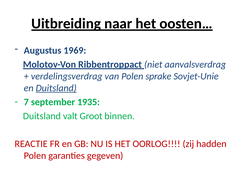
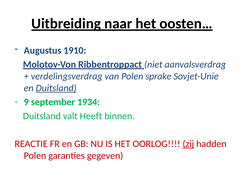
1969: 1969 -> 1910 (75, 51)
7: 7 -> 9 (26, 102)
1935: 1935 -> 1934 (89, 102)
Groot: Groot -> Heeft (91, 116)
zij underline: none -> present (188, 144)
